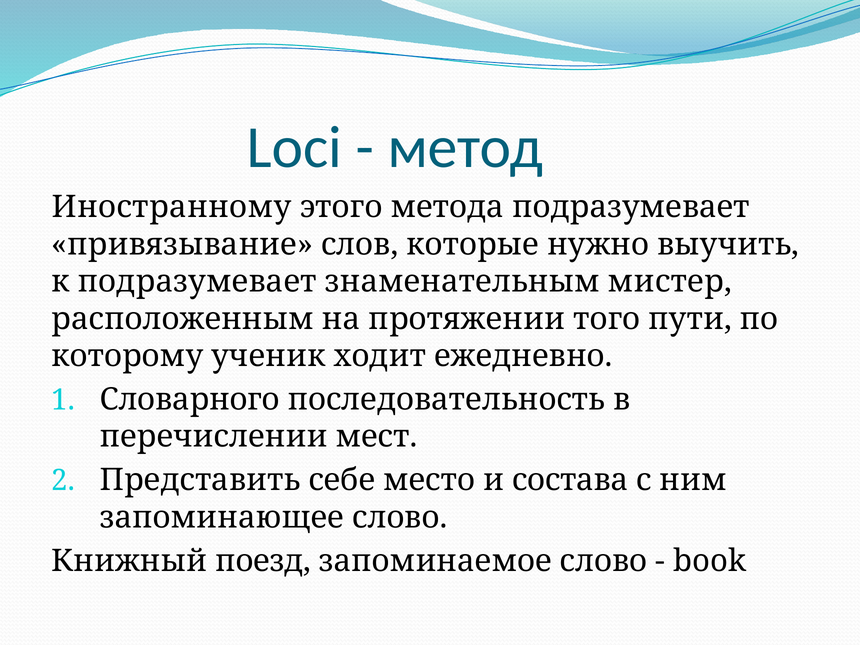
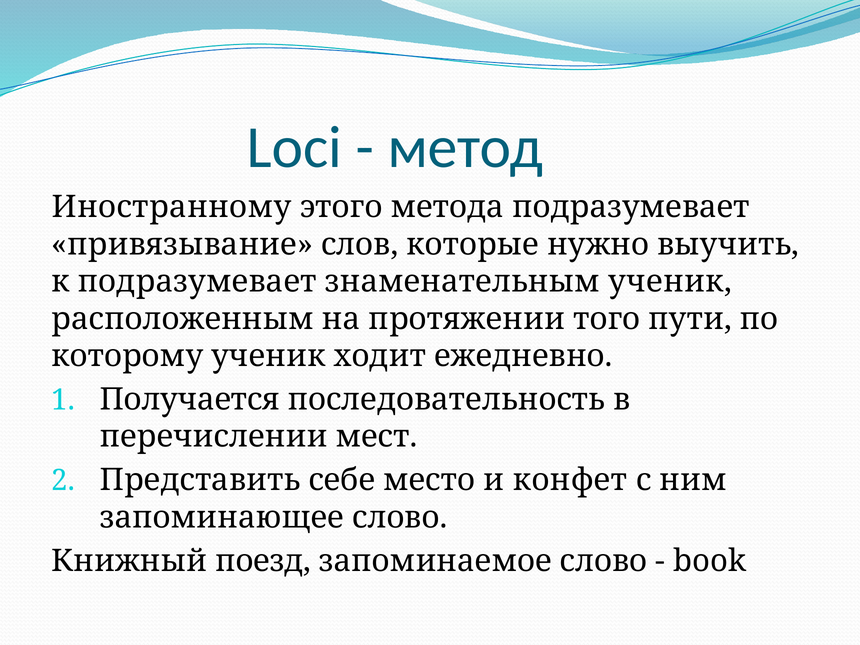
знаменательным мистер: мистер -> ученик (670, 282)
Словарного: Словарного -> Получается (190, 399)
состава: состава -> конфет (570, 480)
